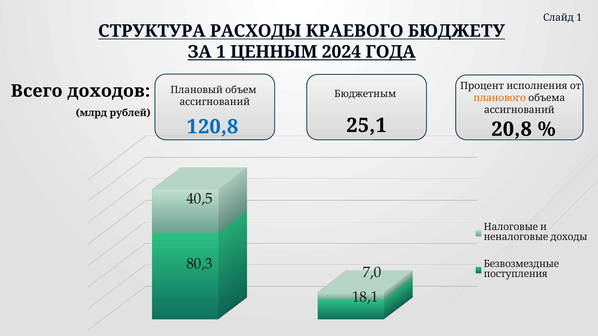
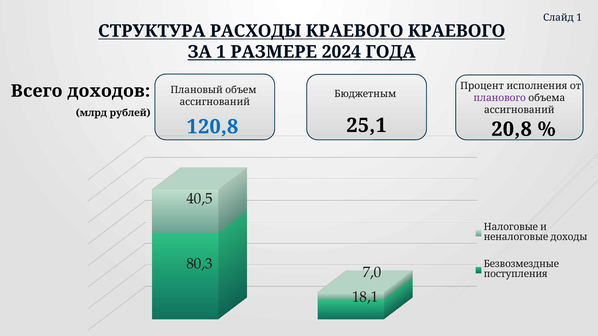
КРАЕВОГО БЮДЖЕТУ: БЮДЖЕТУ -> КРАЕВОГО (456, 31)
ЦЕННЫМ: ЦЕННЫМ -> РАЗМЕРЕ (274, 52)
планового colour: orange -> purple (500, 98)
